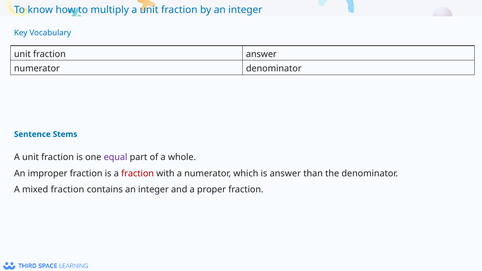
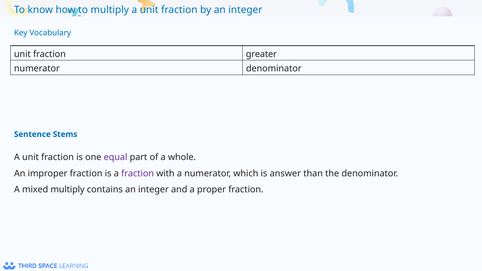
fraction answer: answer -> greater (261, 54)
fraction colour: red -> purple (138, 173)
mixed fraction: fraction -> multiply (68, 190)
